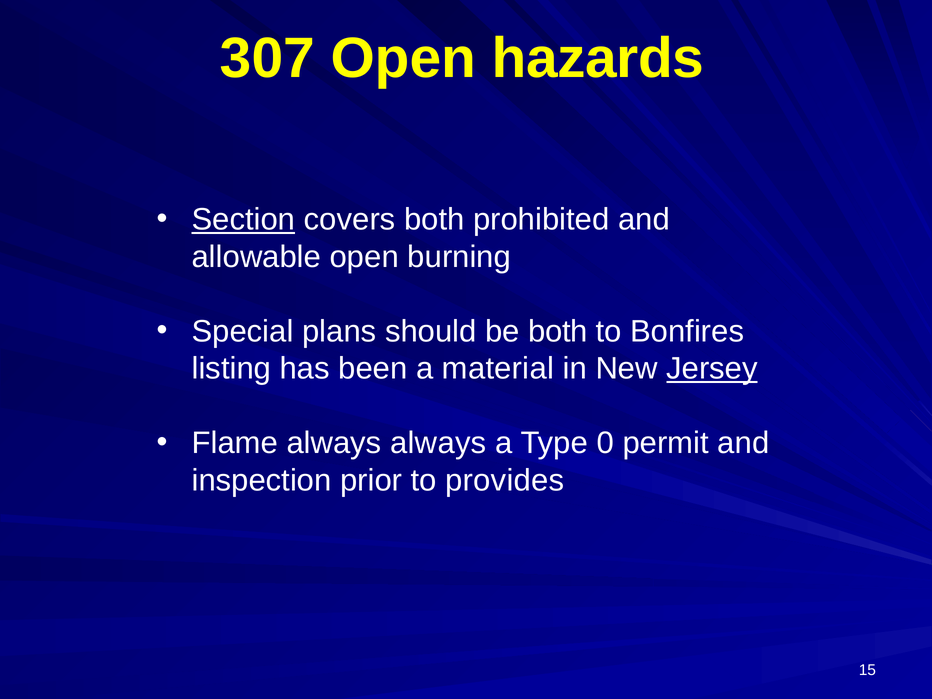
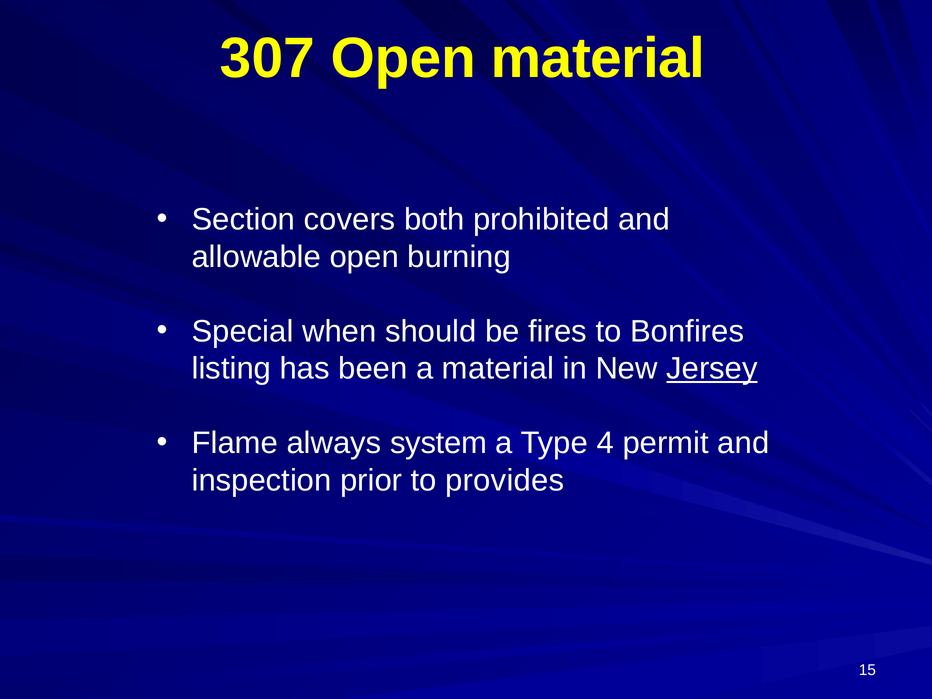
Open hazards: hazards -> material (598, 58)
Section underline: present -> none (243, 220)
plans: plans -> when (339, 331)
be both: both -> fires (558, 331)
always always: always -> system (439, 443)
0: 0 -> 4 (605, 443)
